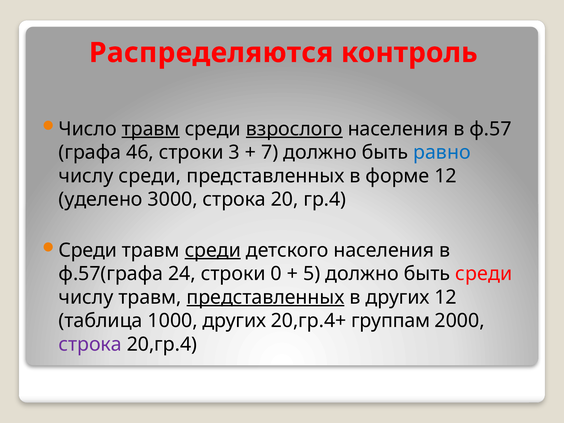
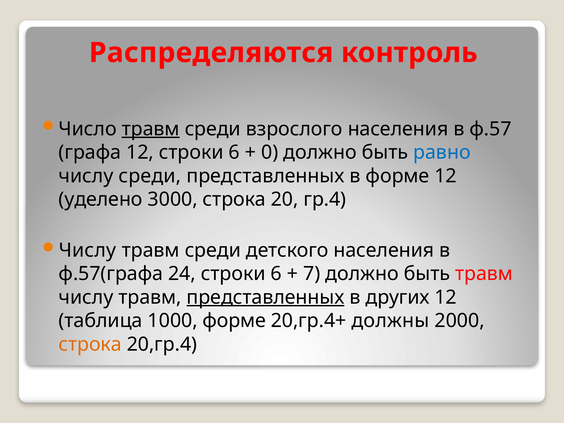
взрослого underline: present -> none (294, 129)
графа 46: 46 -> 12 (140, 152)
3: 3 -> 6 (234, 152)
7: 7 -> 0 (270, 152)
Среди: Среди -> Числу (88, 250)
среди underline: present -> none (213, 250)
24 строки 0: 0 -> 6 (276, 274)
5: 5 -> 7 (312, 274)
быть среди: среди -> травм (484, 274)
1000 других: других -> форме (234, 321)
группам: группам -> должны (390, 321)
строка colour: purple -> orange (90, 344)
